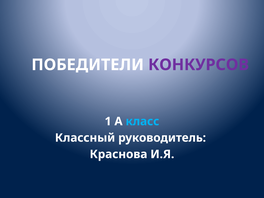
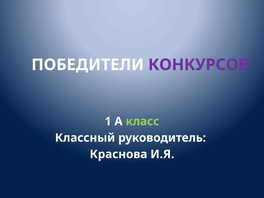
класс colour: light blue -> light green (142, 121)
